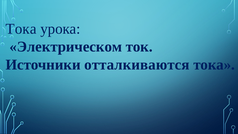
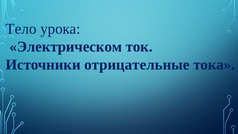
Тока: Тока -> Тело (21, 29)
отталкиваются: отталкиваются -> отрицательные (137, 65)
